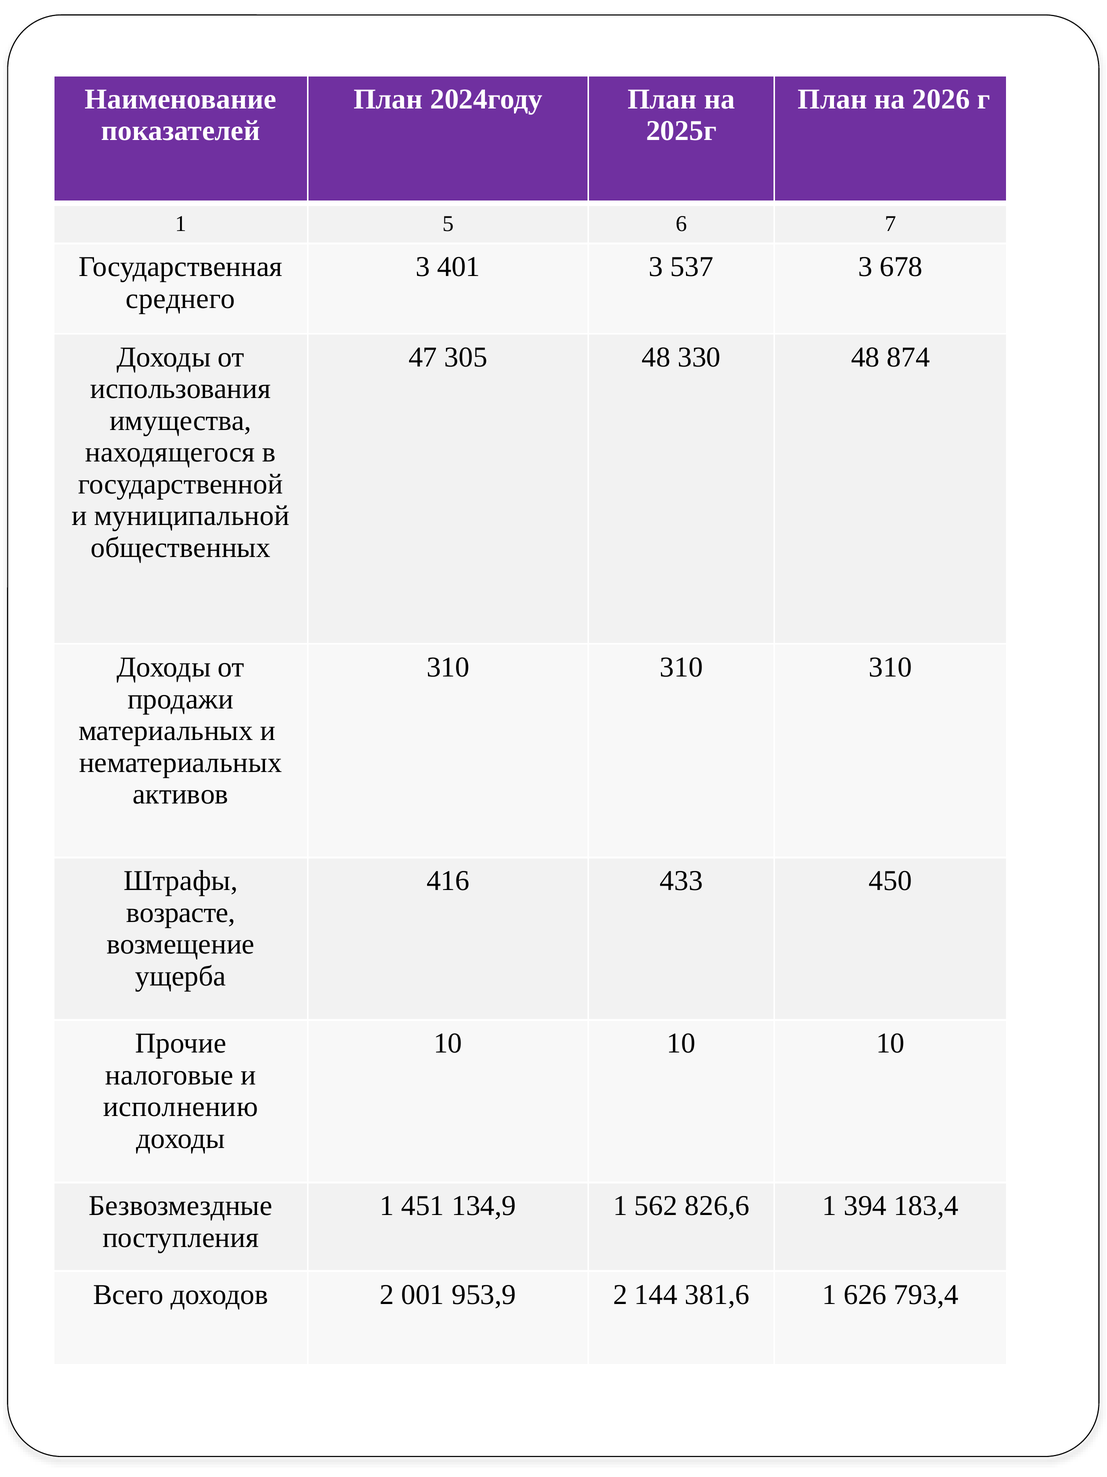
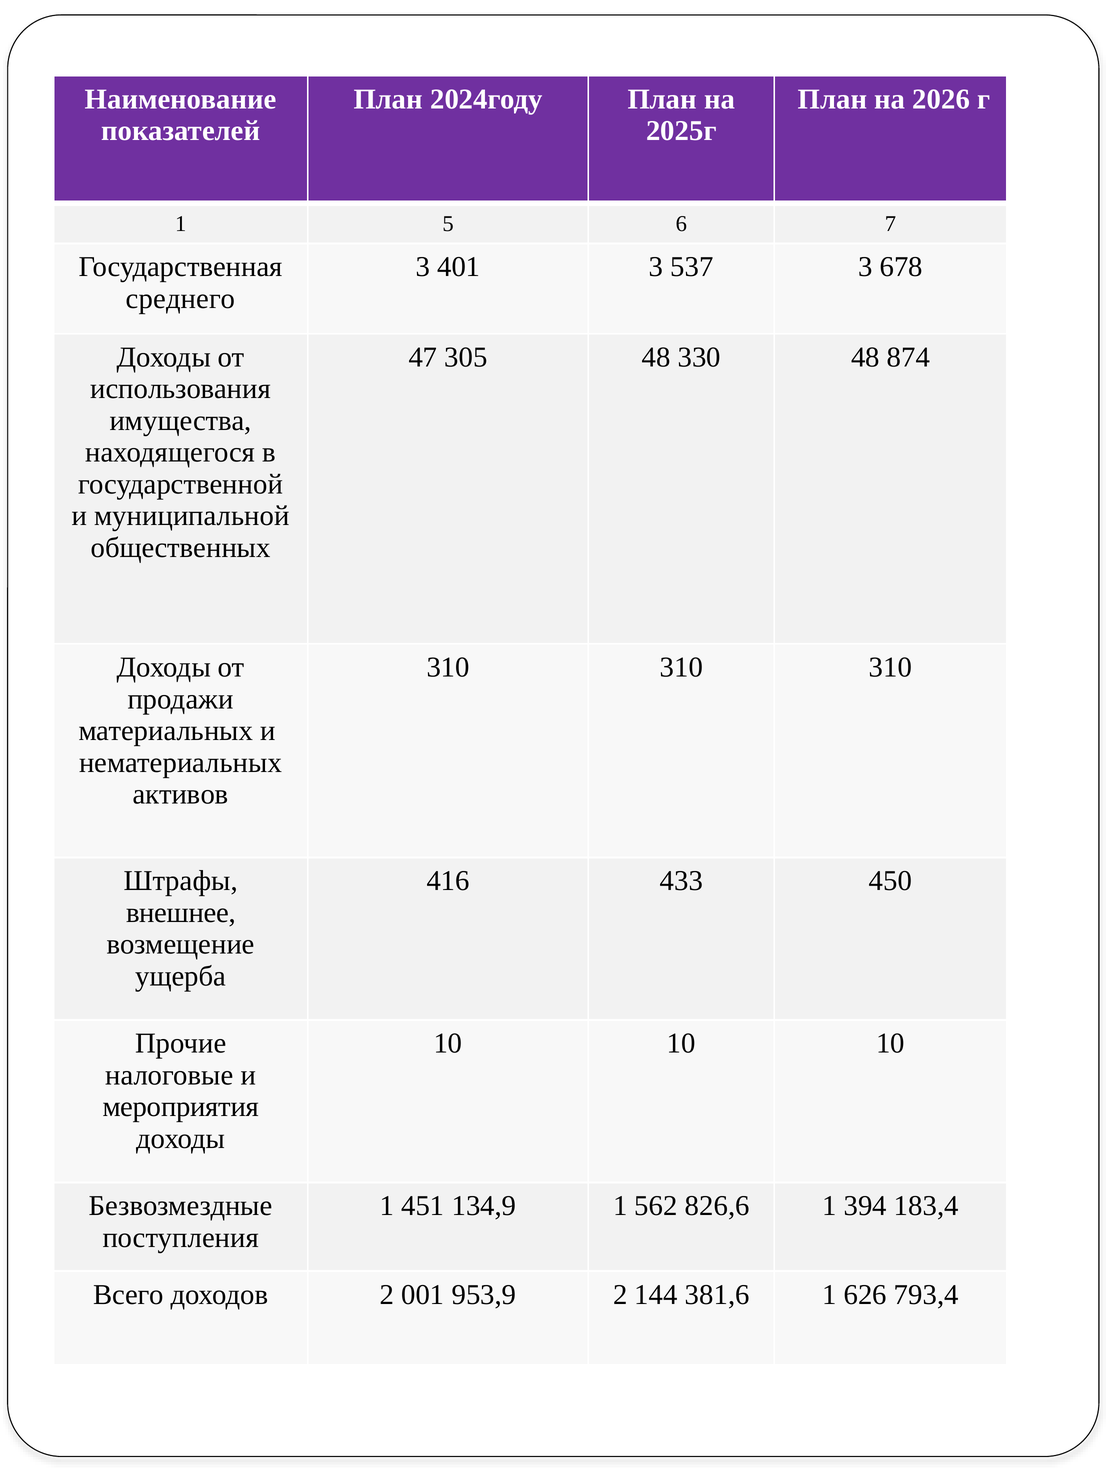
возрасте: возрасте -> внешнее (181, 912)
исполнению: исполнению -> мероприятия (181, 1106)
